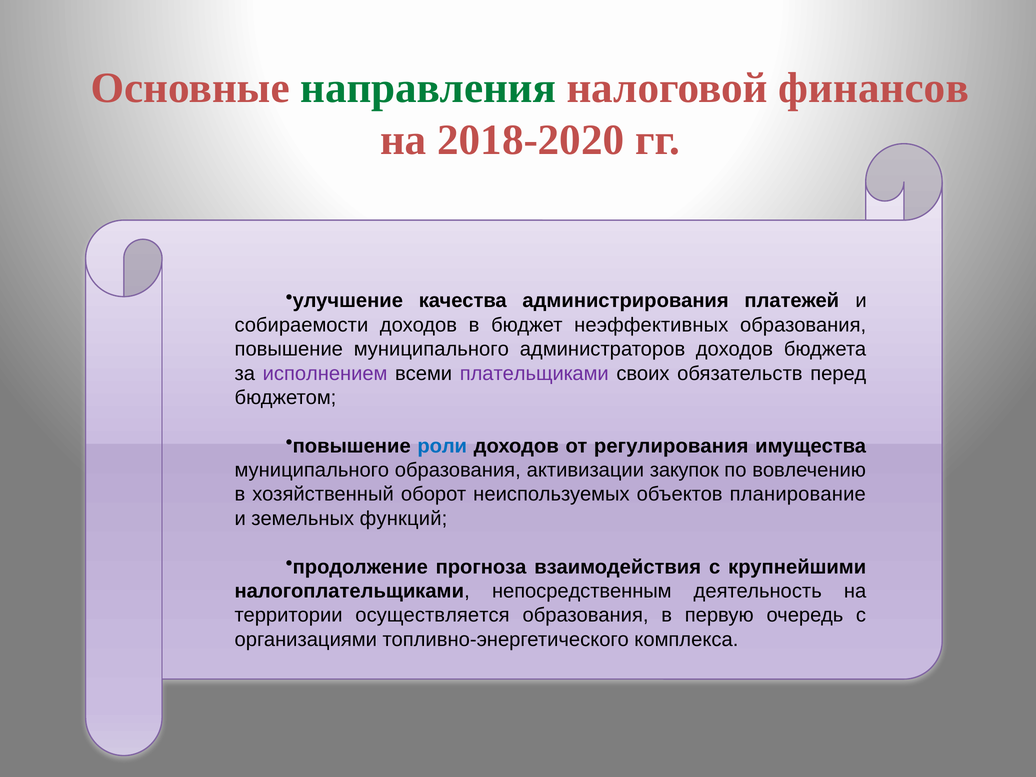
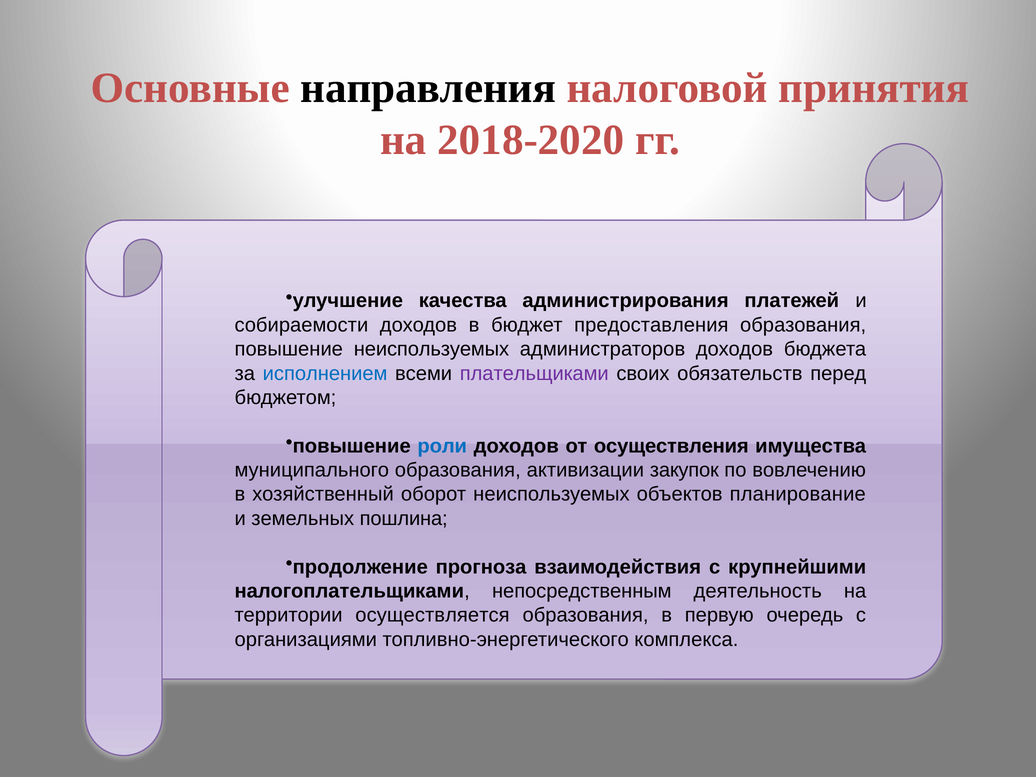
направления colour: green -> black (428, 88)
финансов: финансов -> принятия (874, 88)
неэффективных: неэффективных -> предоставления (651, 325)
повышение муниципального: муниципального -> неиспользуемых (431, 349)
исполнением colour: purple -> blue (325, 373)
регулирования: регулирования -> осуществления (671, 446)
функций: функций -> пошлина (404, 519)
